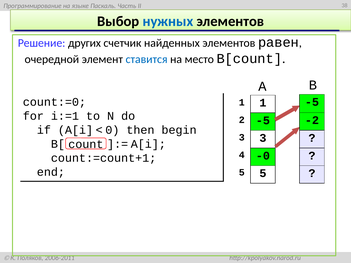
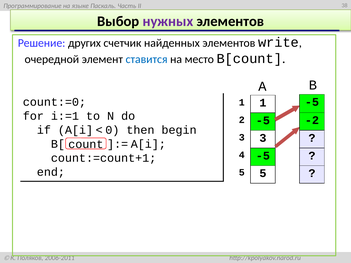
нужных colour: blue -> purple (168, 21)
равен: равен -> write (278, 42)
-0: -0 -> -5 (263, 156)
